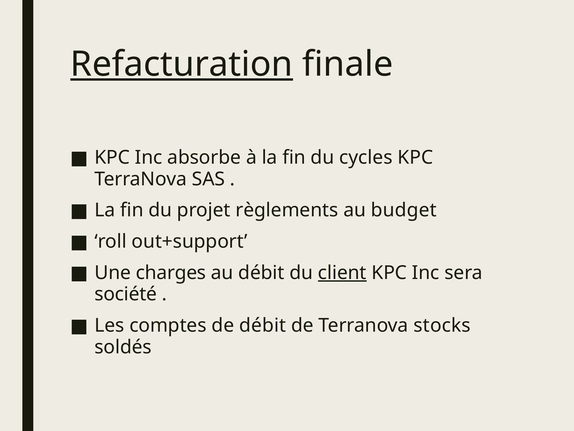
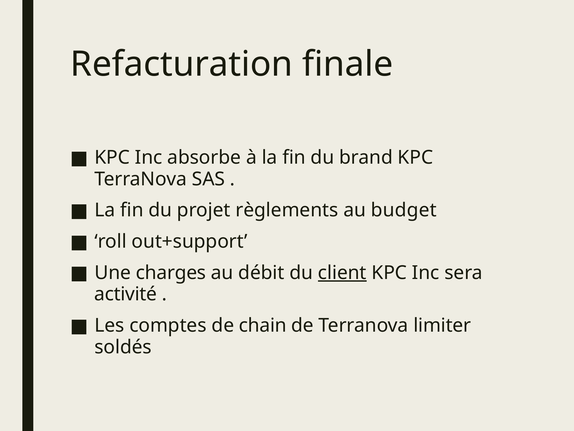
Refacturation underline: present -> none (182, 64)
cycles: cycles -> brand (366, 157)
société: société -> activité (126, 294)
de débit: débit -> chain (263, 325)
stocks: stocks -> limiter (442, 325)
